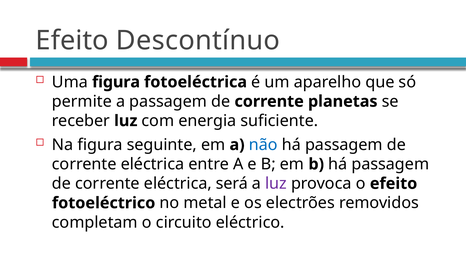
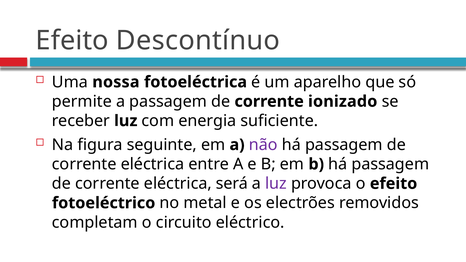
Uma figura: figura -> nossa (116, 82)
planetas: planetas -> ionizado (343, 101)
não colour: blue -> purple (263, 145)
